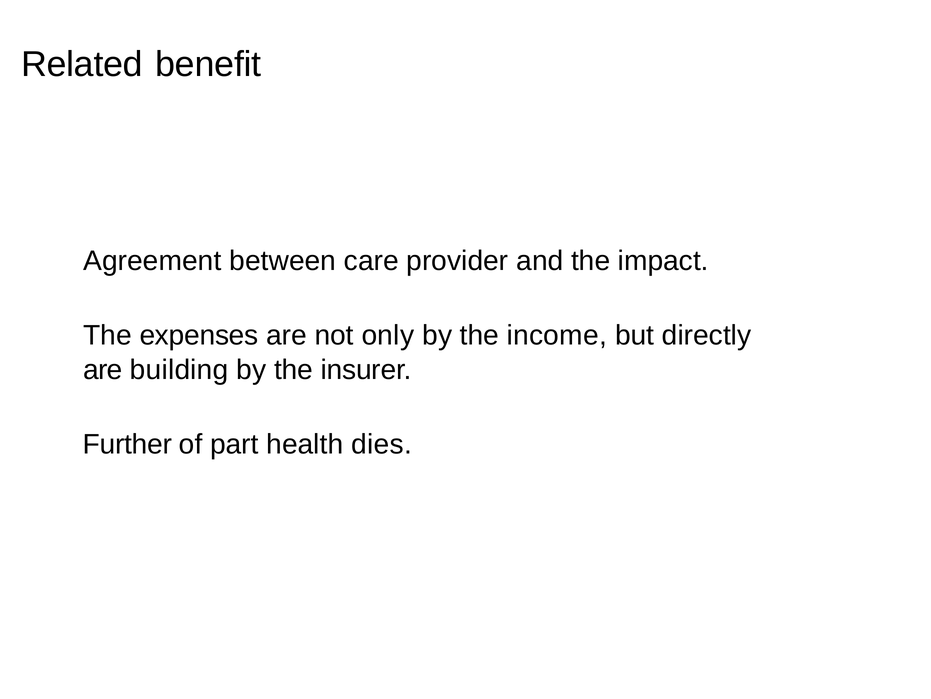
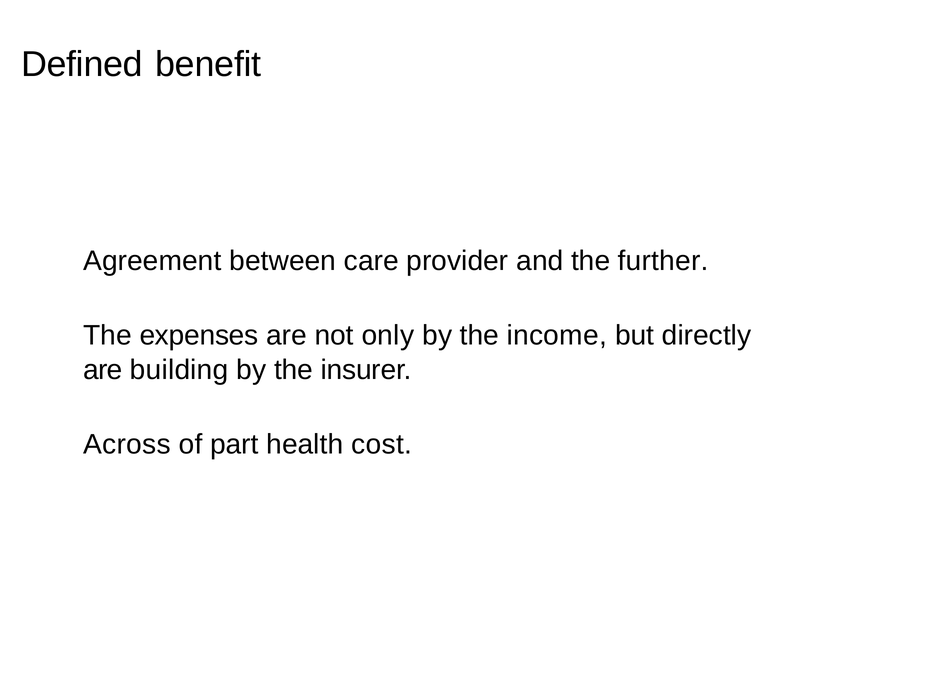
Related: Related -> Defined (82, 64)
impact: impact -> further (663, 261)
Further: Further -> Across (127, 445)
dies: dies -> cost (382, 445)
